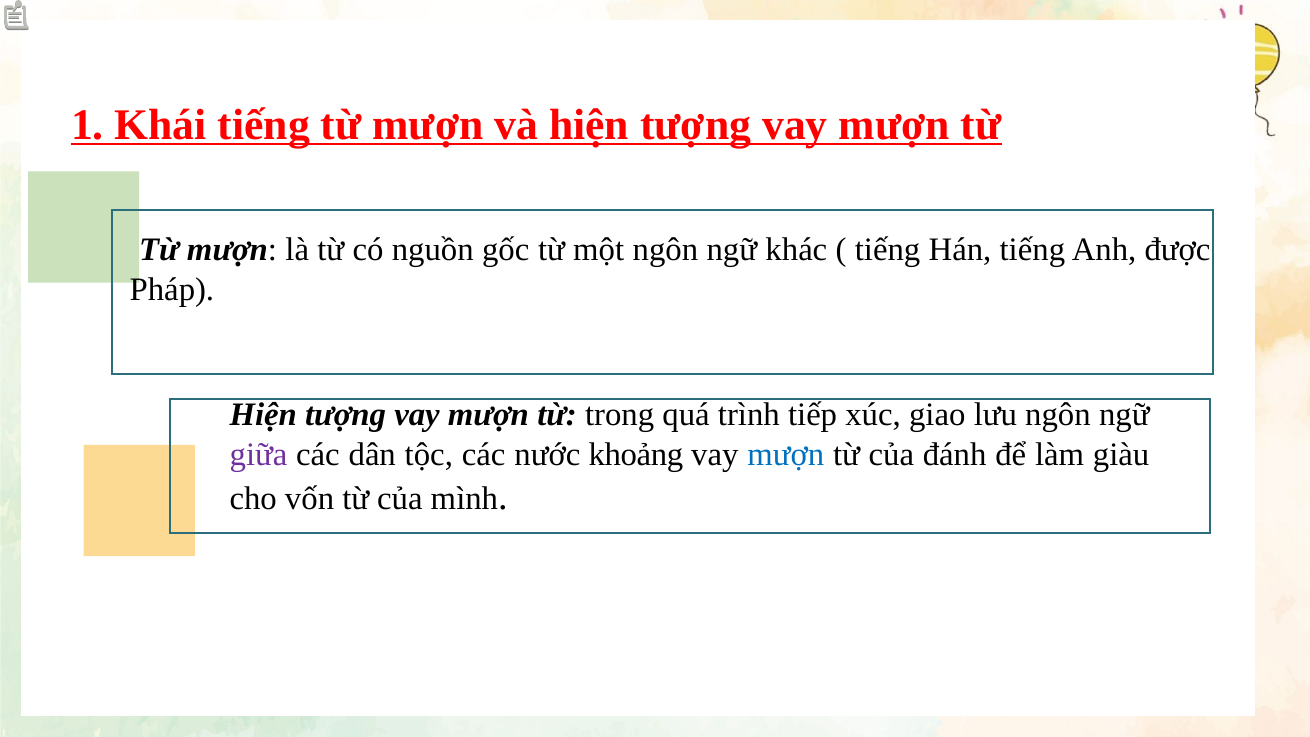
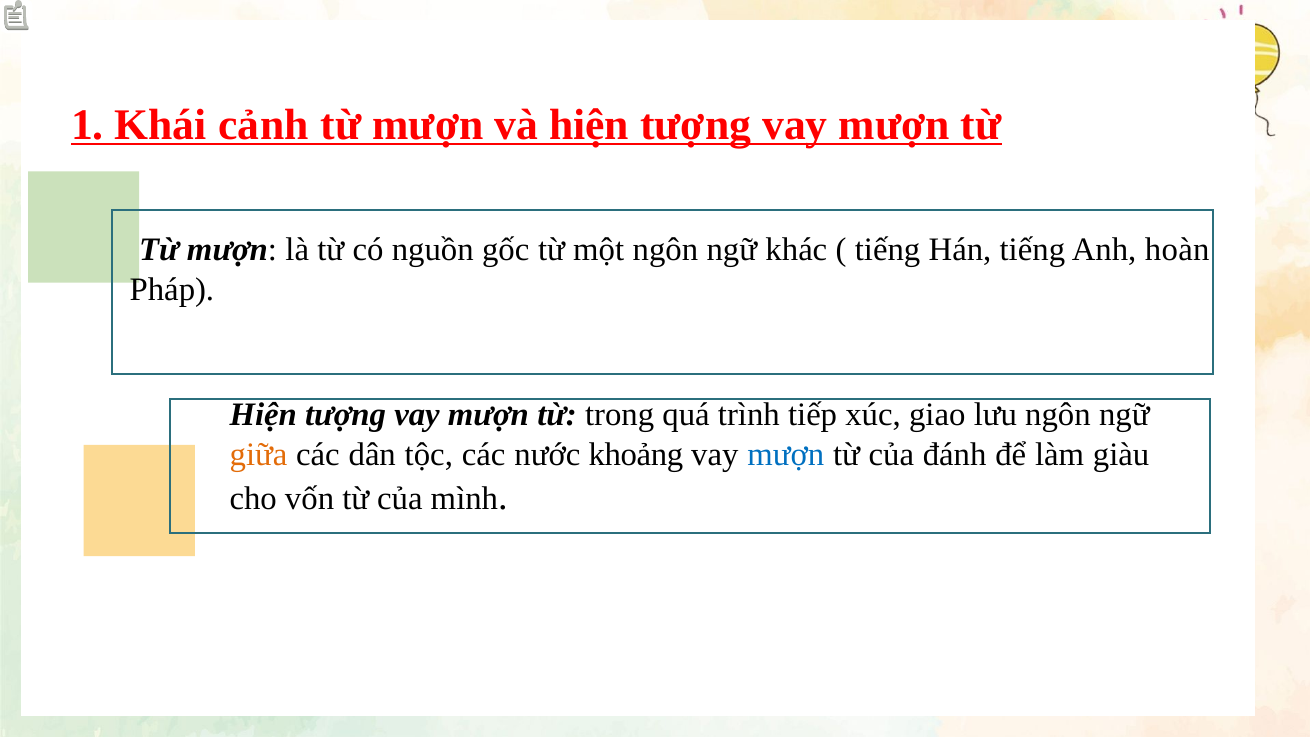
Khái tiếng: tiếng -> cảnh (264, 125)
được: được -> hoàn (1177, 249)
giữa colour: purple -> orange (258, 454)
